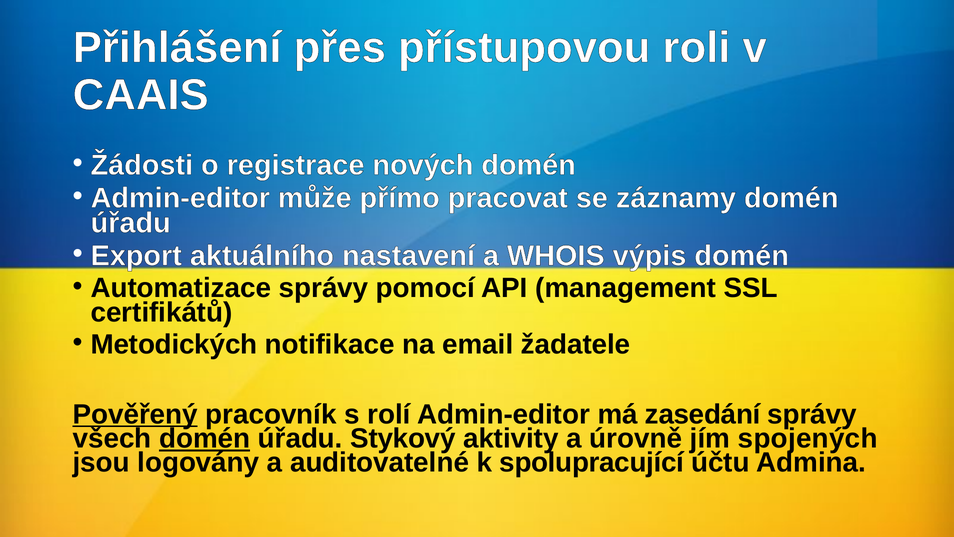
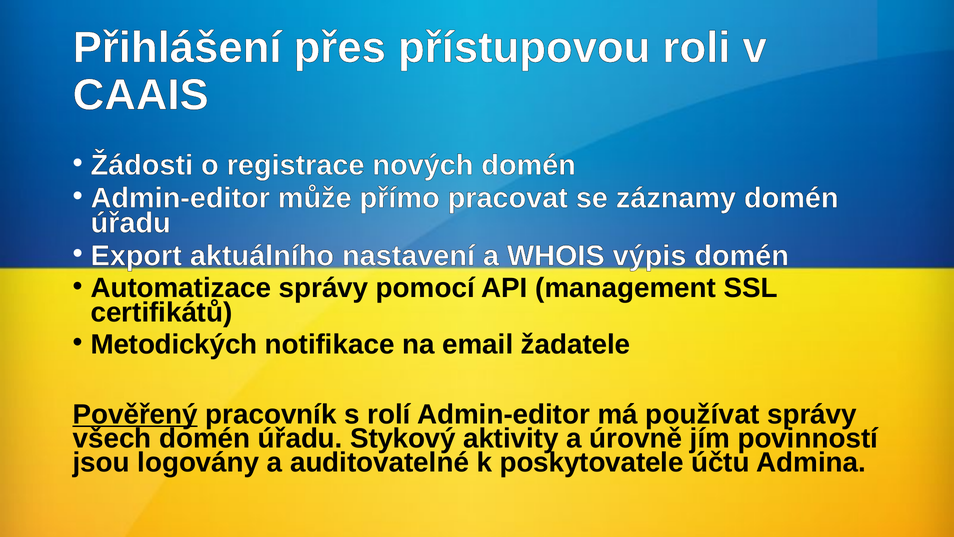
zasedání: zasedání -> používat (702, 414)
domén underline: present -> none (205, 438)
spojených: spojených -> povinností (808, 438)
spolupracující: spolupracující -> poskytovatele (592, 462)
